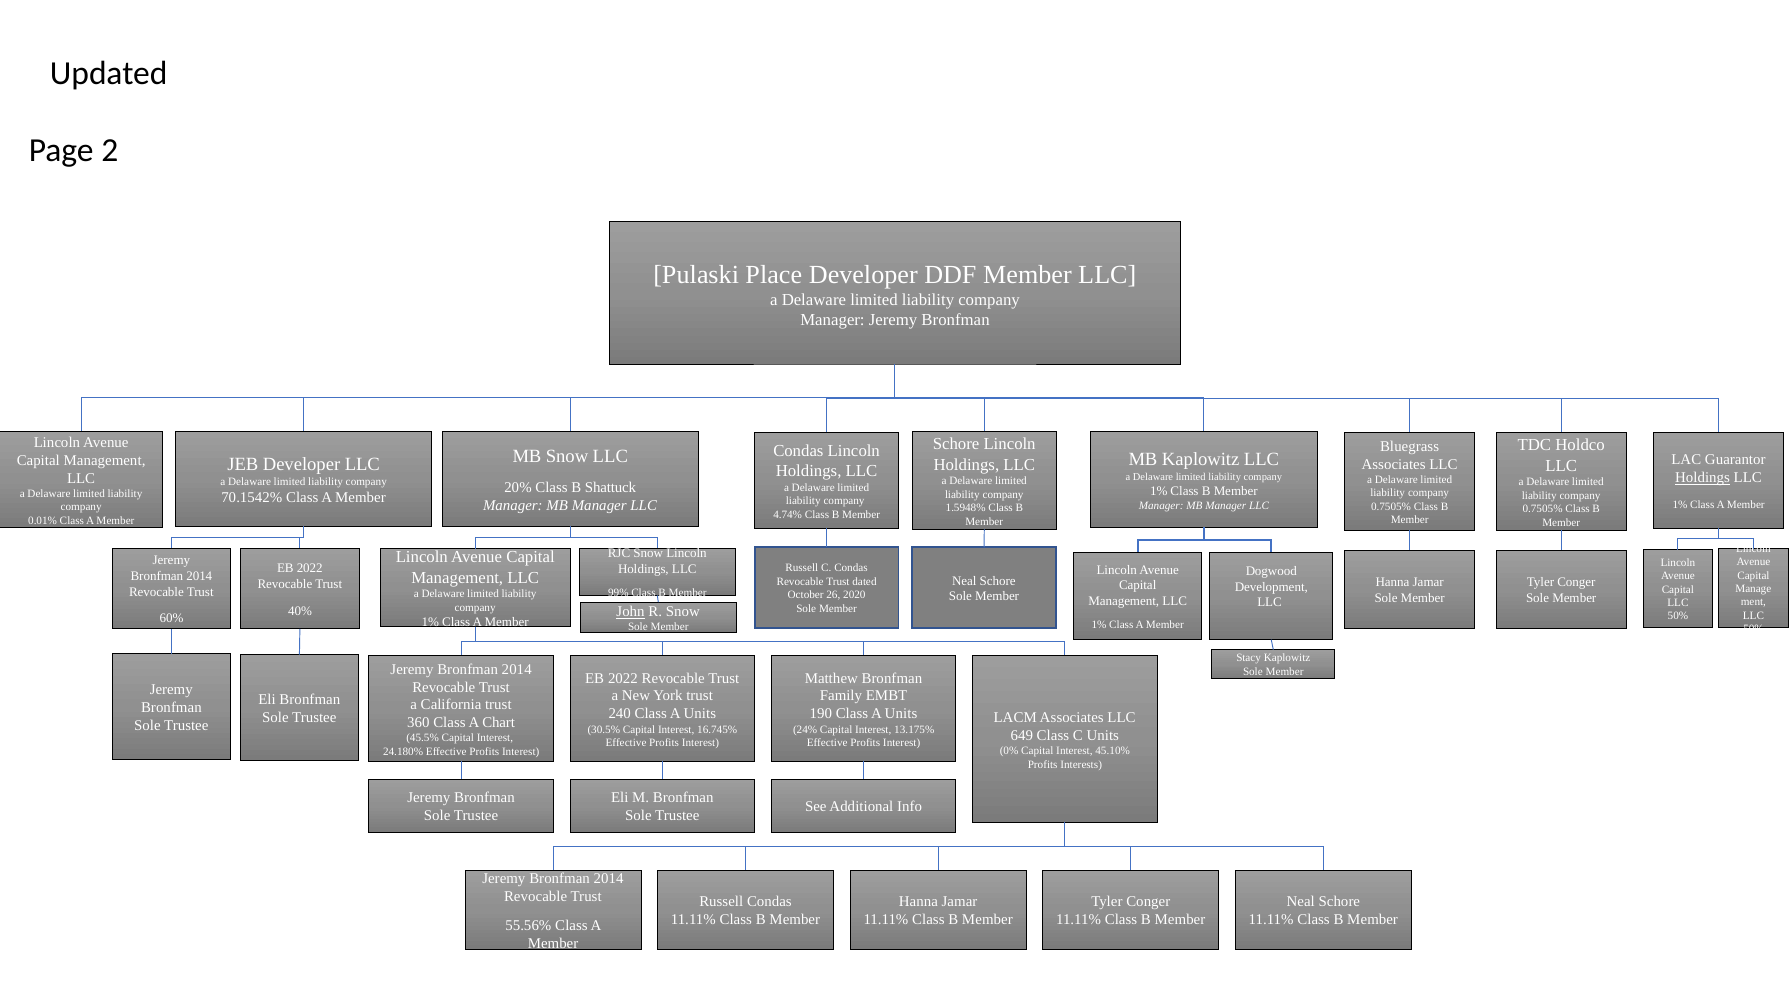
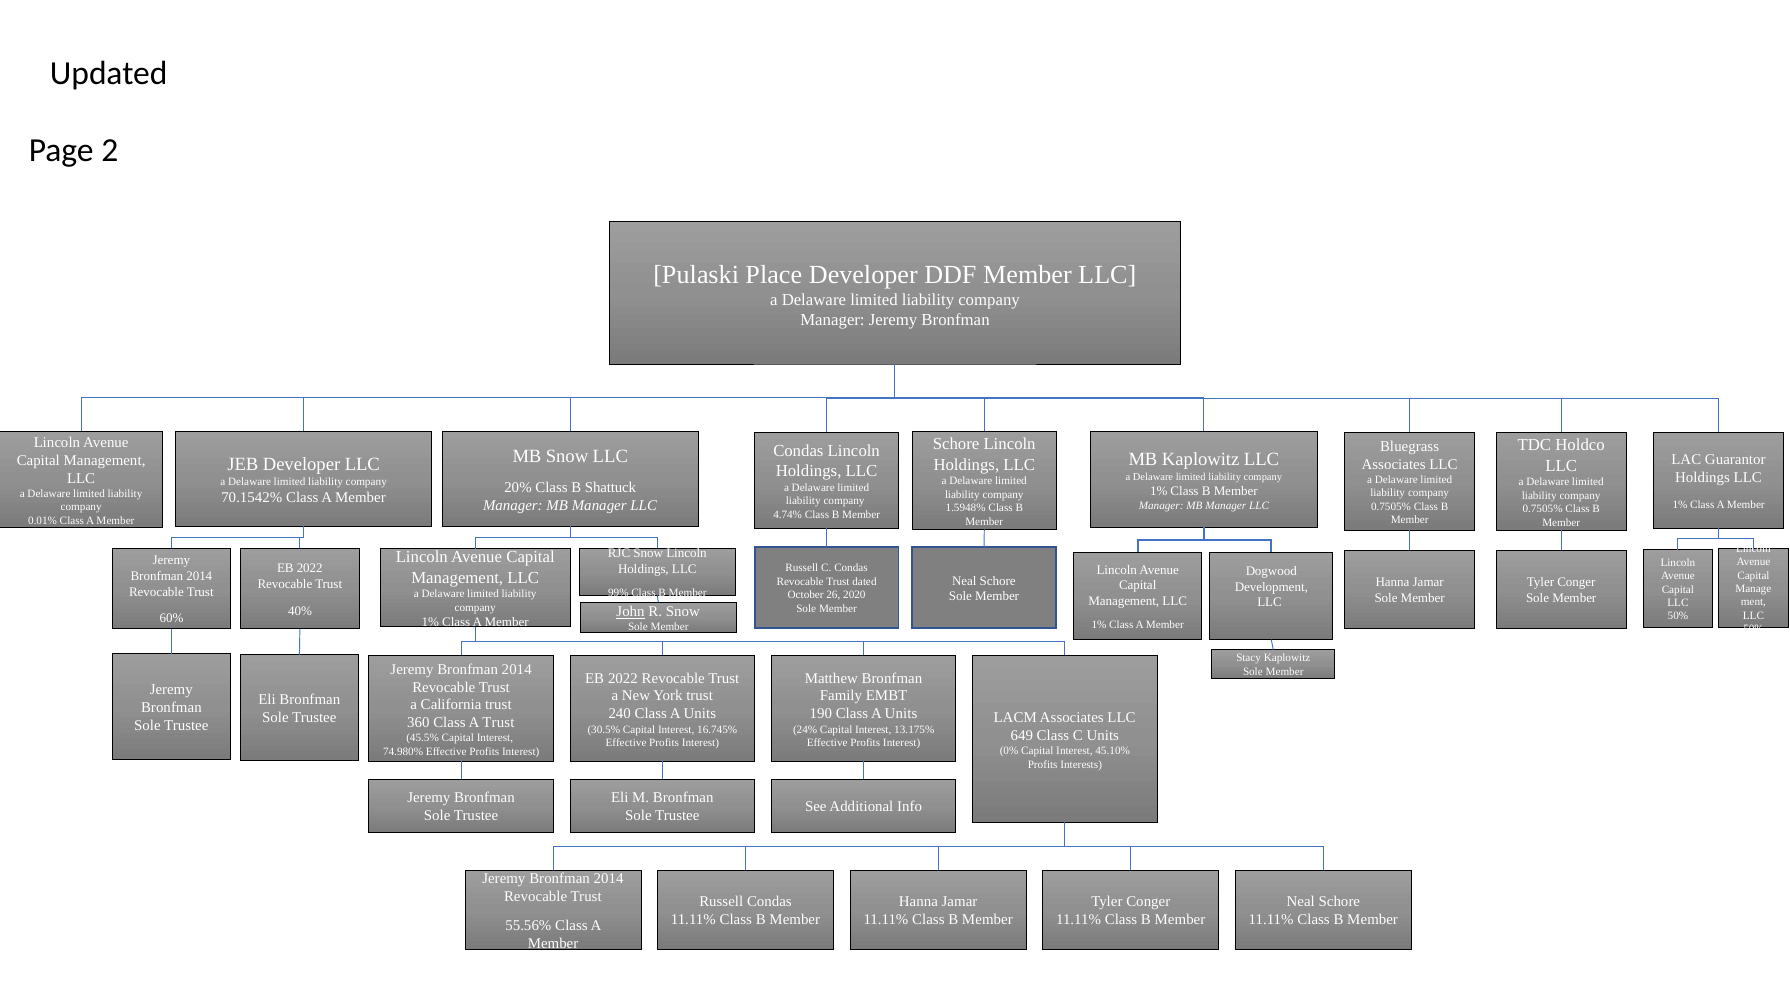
Holdings underline: present -> none (1703, 478)
A Chart: Chart -> Trust (498, 723)
24.180%: 24.180% -> 74.980% (403, 752)
